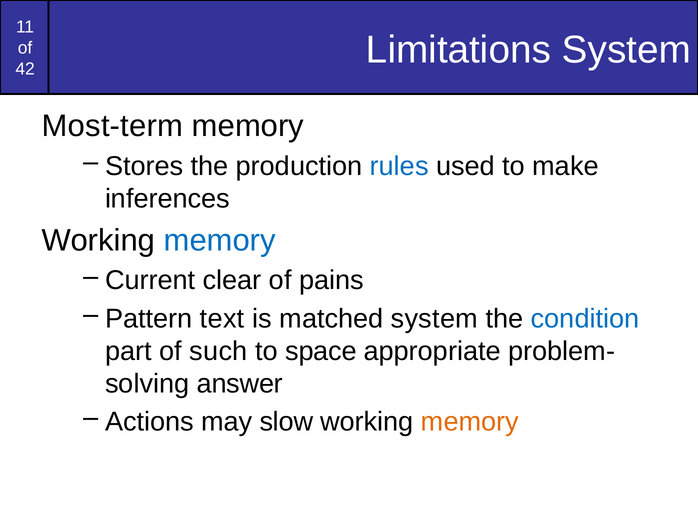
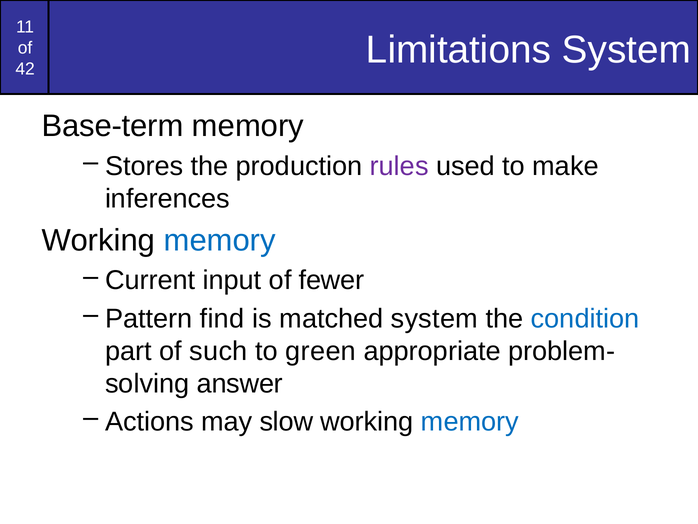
Most-term: Most-term -> Base-term (113, 126)
rules colour: blue -> purple (399, 166)
clear: clear -> input (232, 280)
pains: pains -> fewer (332, 280)
text: text -> find (222, 318)
space: space -> green (321, 351)
memory colour: orange -> blue (470, 421)
